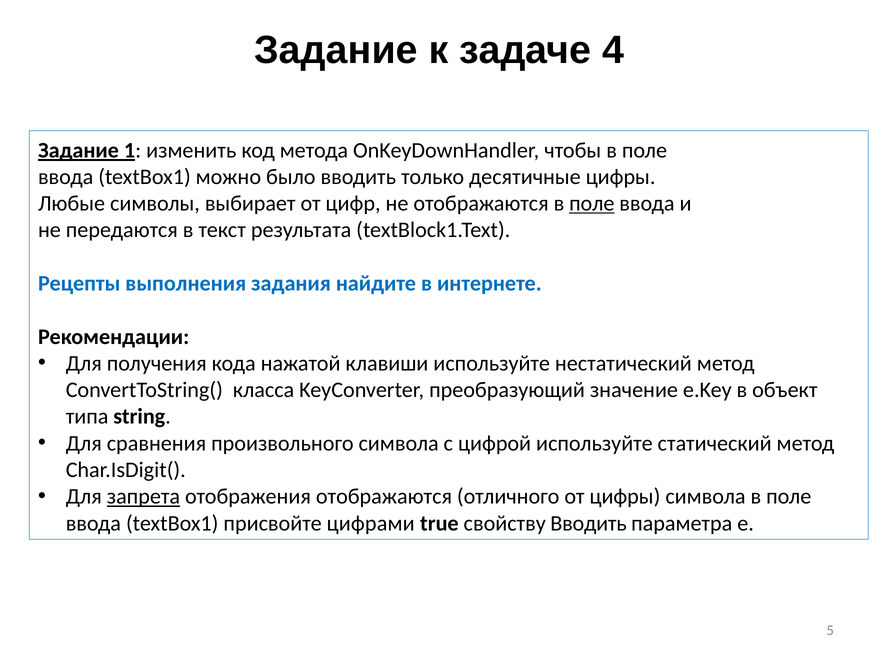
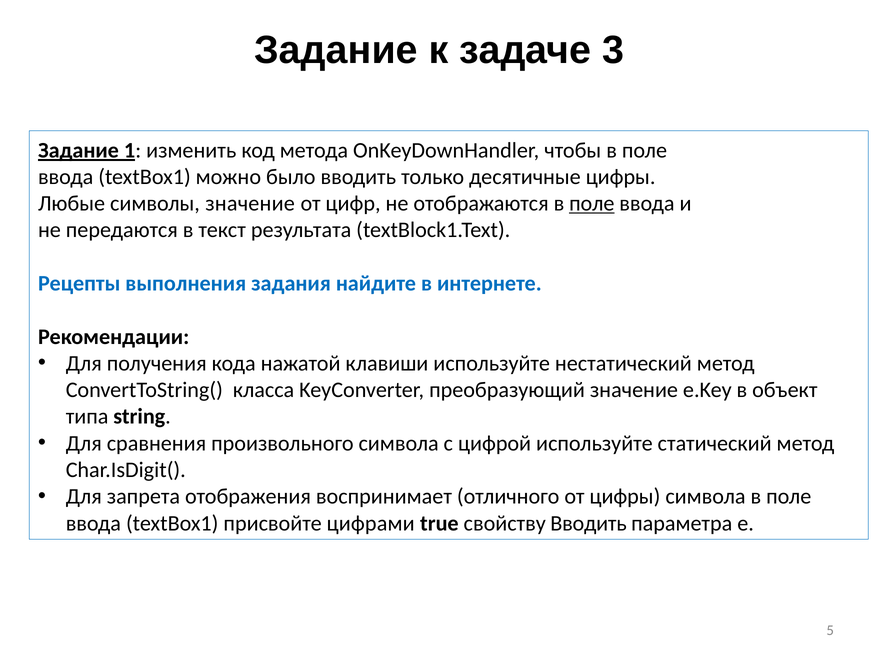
4: 4 -> 3 (613, 50)
символы выбирает: выбирает -> значение (250, 203)
запрета underline: present -> none (143, 496)
отображения отображаются: отображаются -> воспринимает (384, 496)
